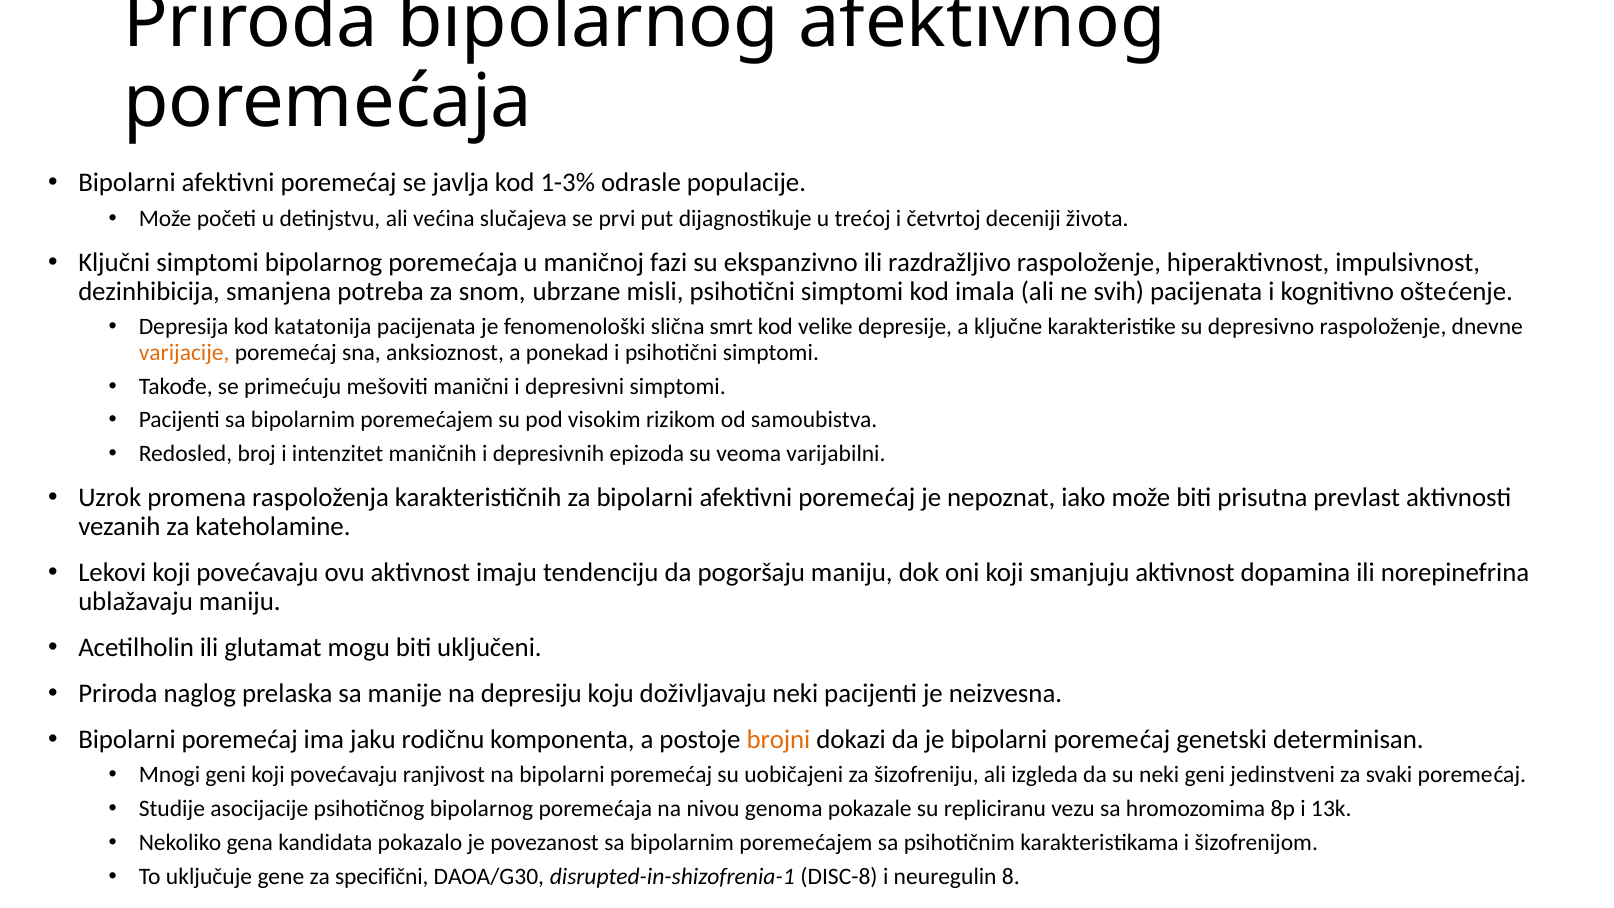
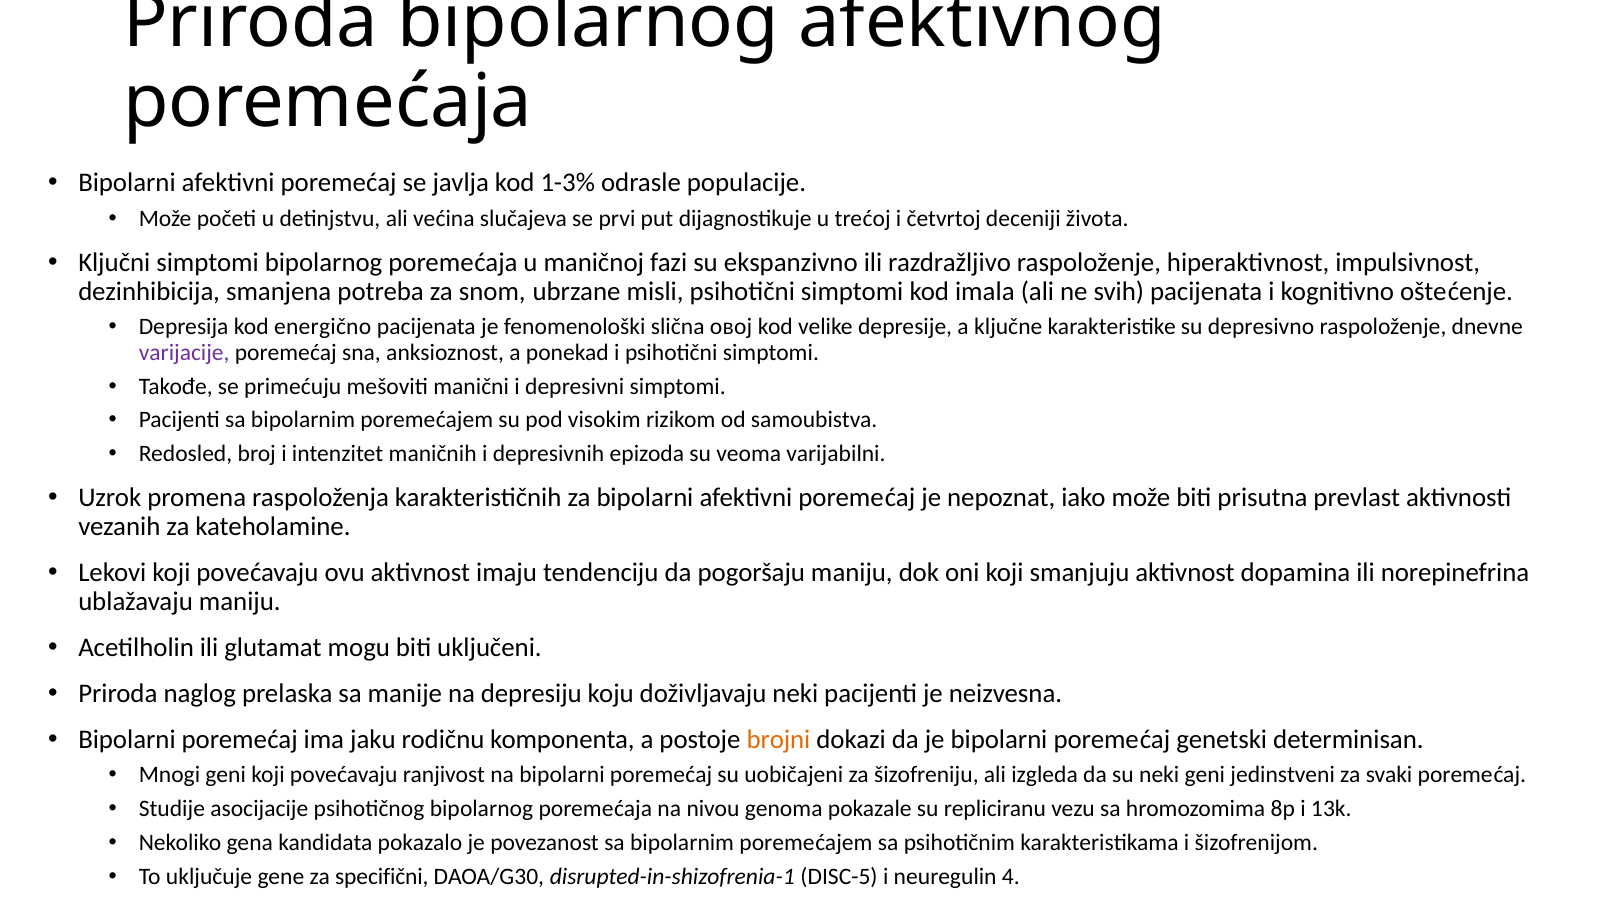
katatonija: katatonija -> energično (323, 327)
smrt: smrt -> овој (731, 327)
varijacije colour: orange -> purple (184, 352)
DISC-8: DISC-8 -> DISC-5 (839, 877)
8: 8 -> 4 (1011, 877)
